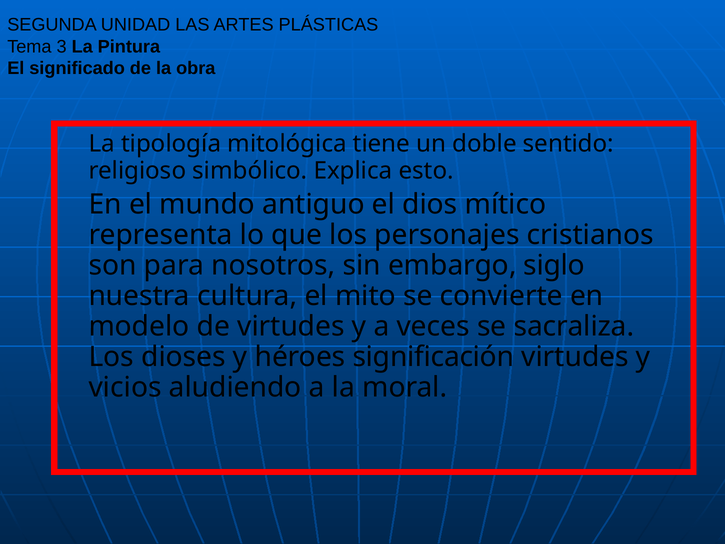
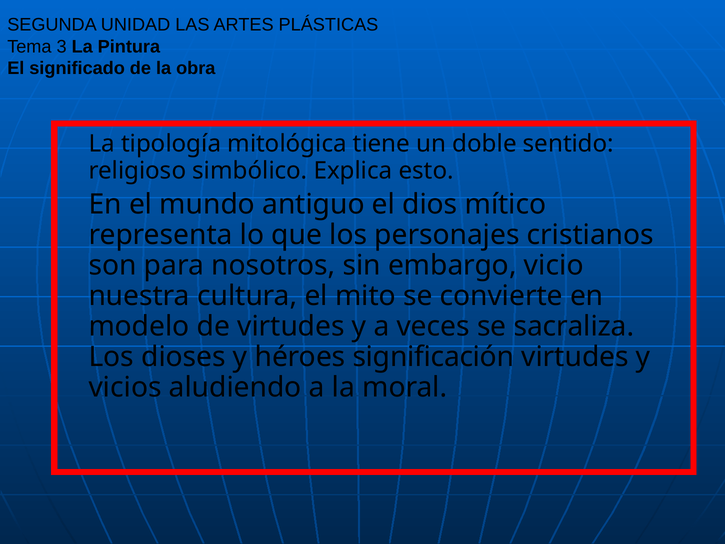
siglo: siglo -> vicio (554, 265)
